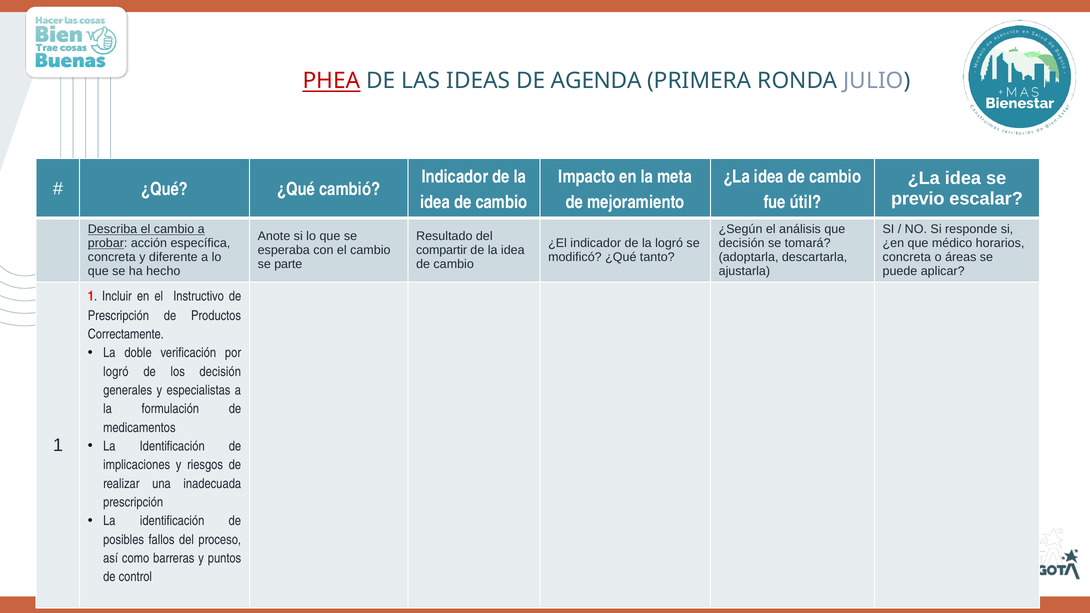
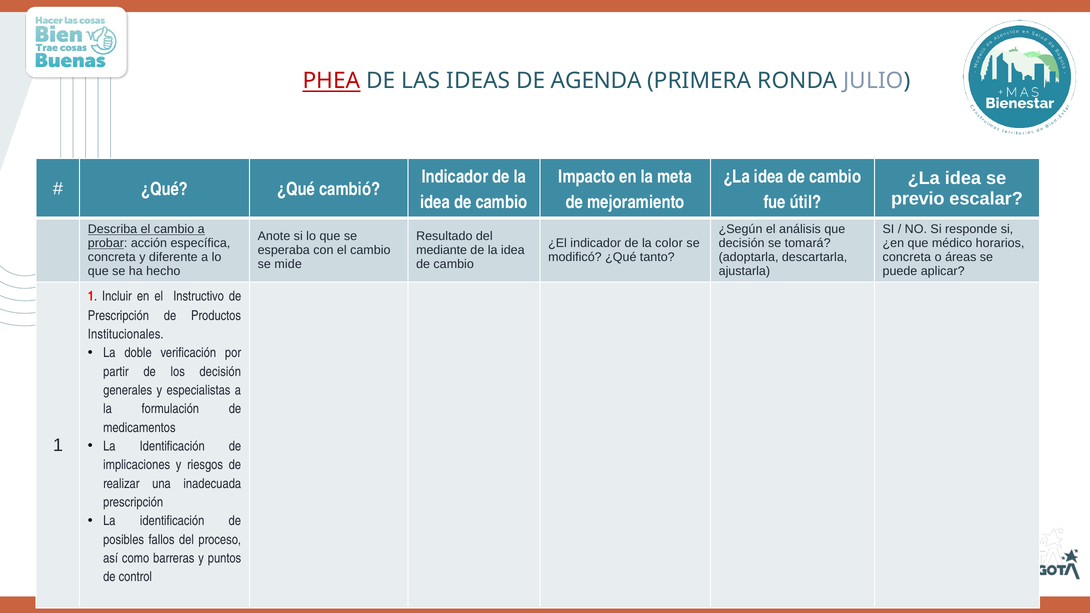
la logró: logró -> color (669, 243)
compartir: compartir -> mediante (442, 250)
parte: parte -> mide (288, 264)
Correctamente: Correctamente -> Institucionales (126, 334)
logró: logró -> partir (116, 372)
